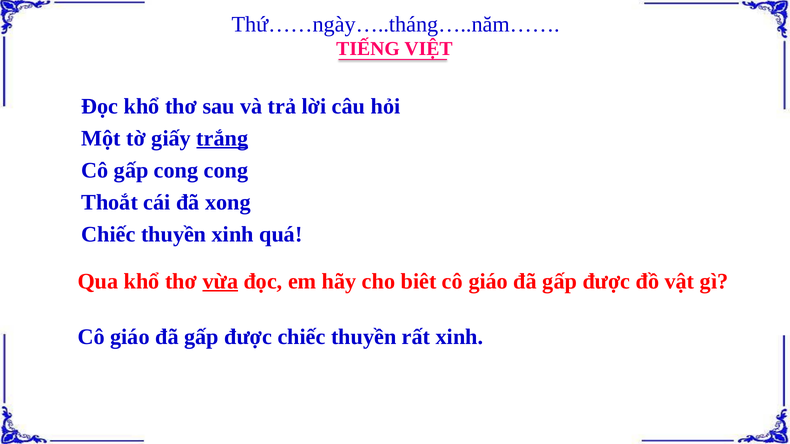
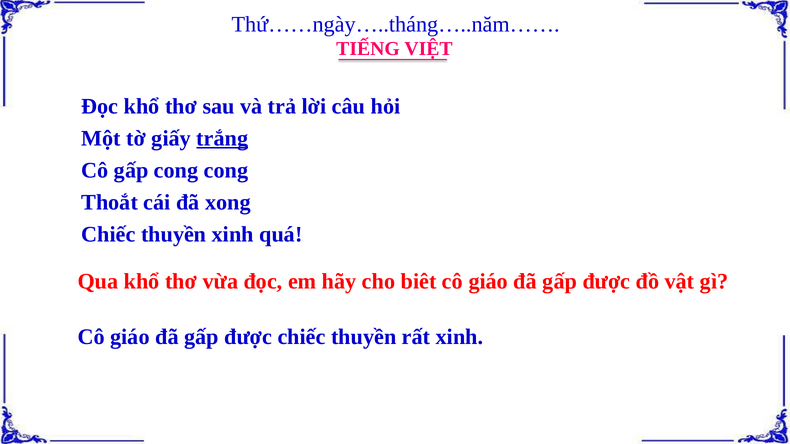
vừa underline: present -> none (220, 281)
